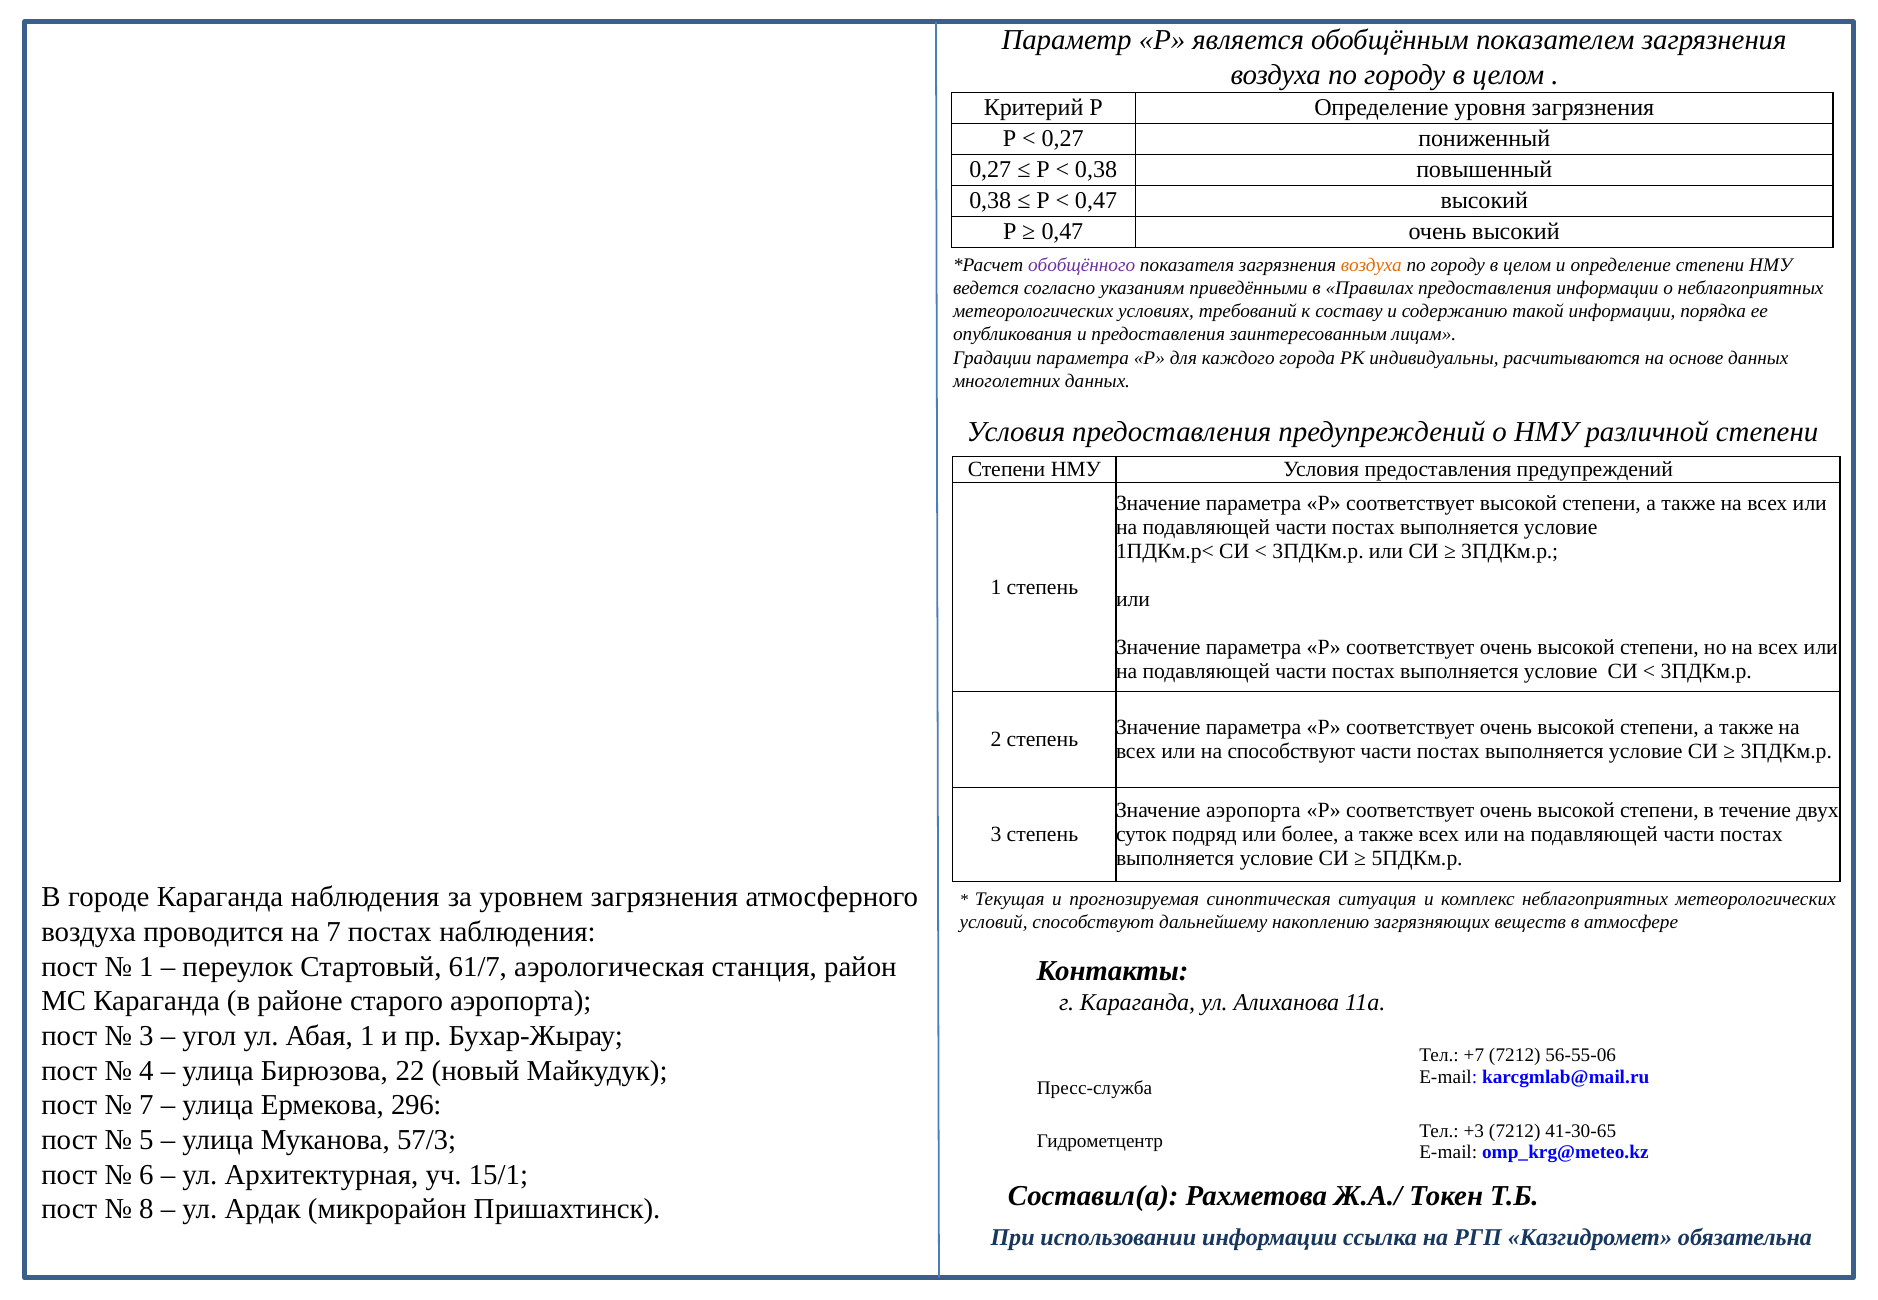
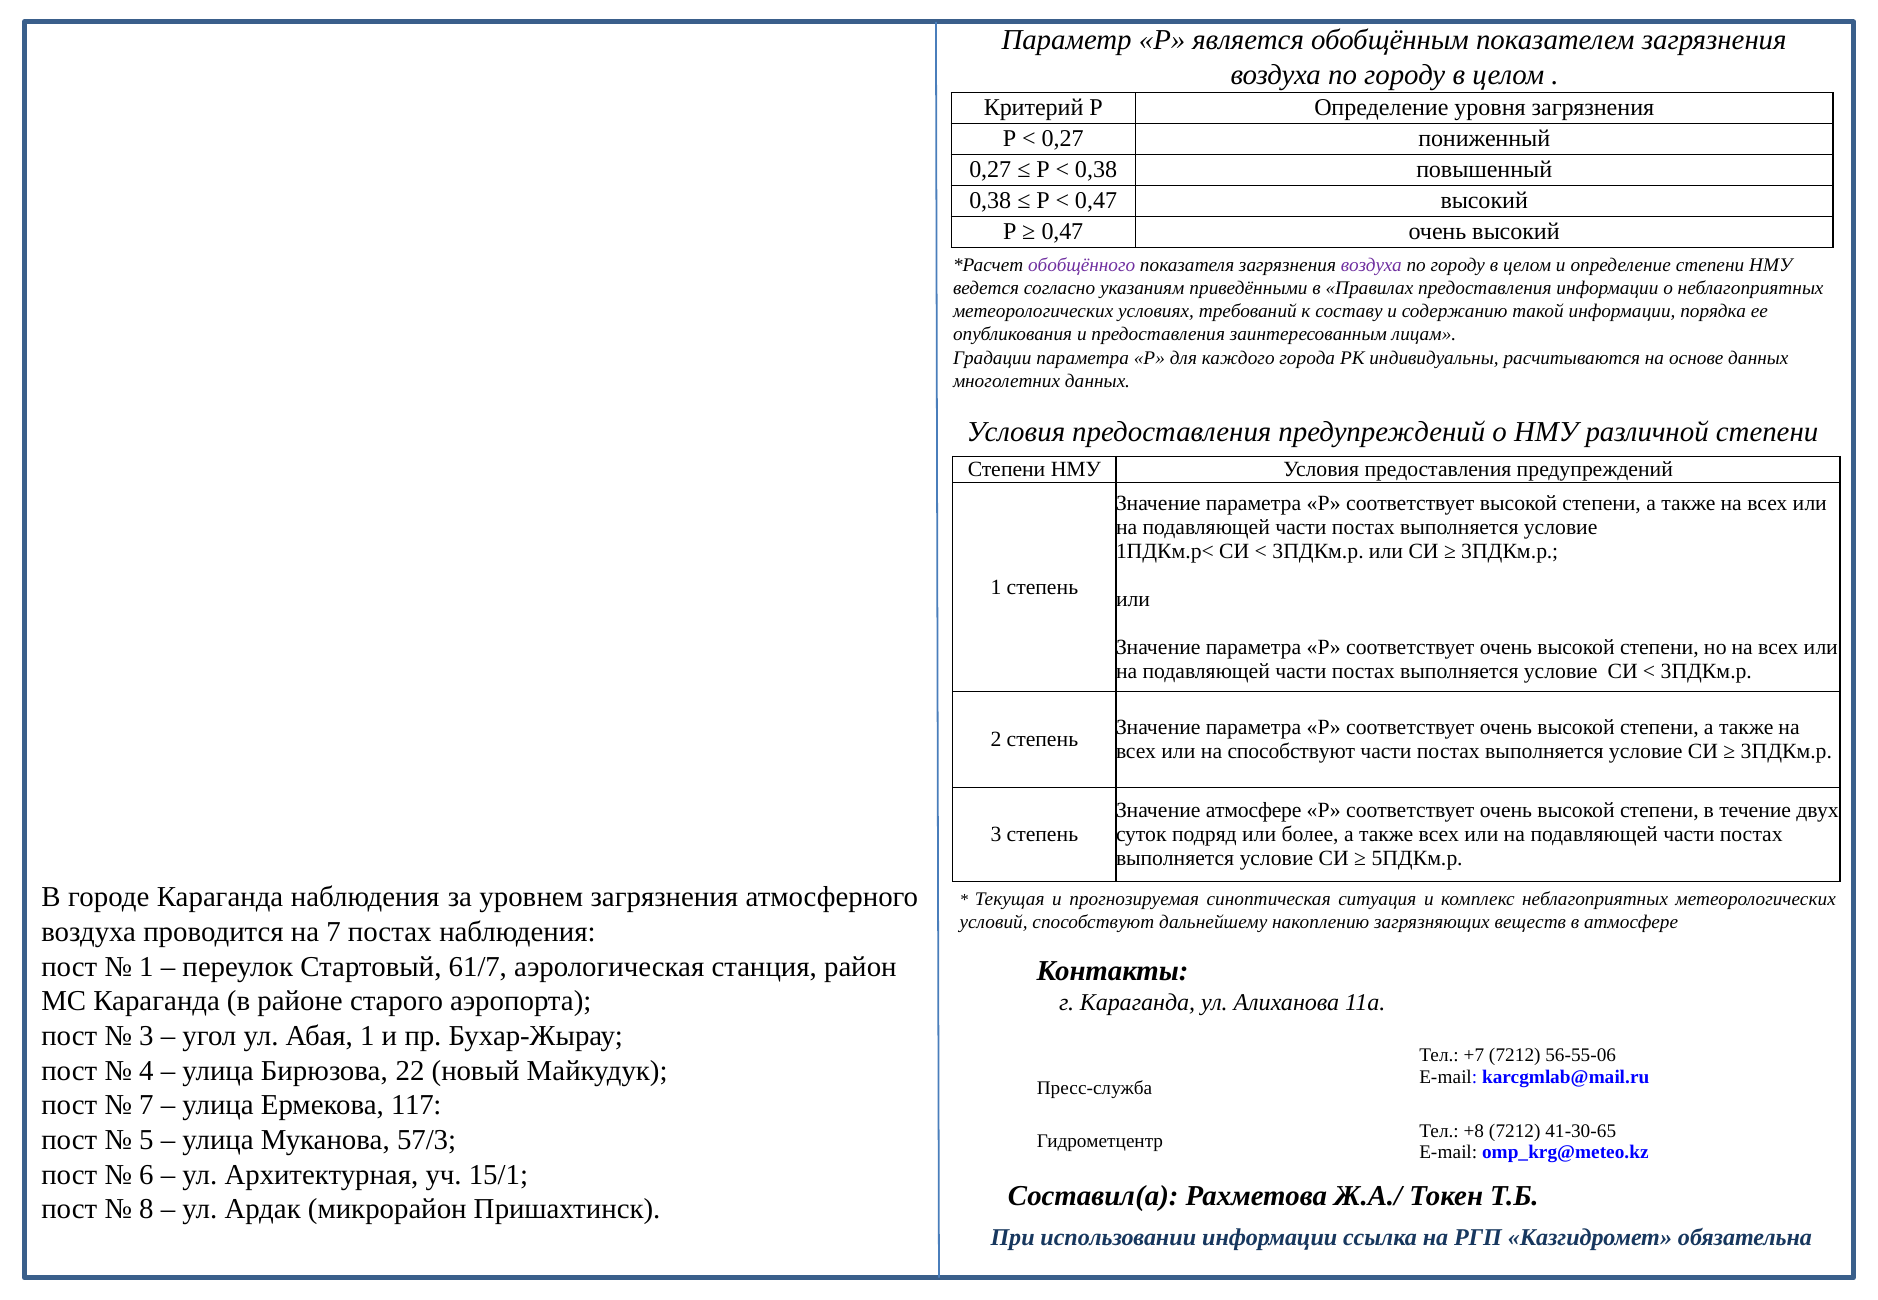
воздуха colour: orange -> purple (1371, 265)
Значение аэропорта: аэропорта -> атмосфере (1254, 810)
296: 296 -> 117 (416, 1106)
+3: +3 -> +8 (1474, 1131)
